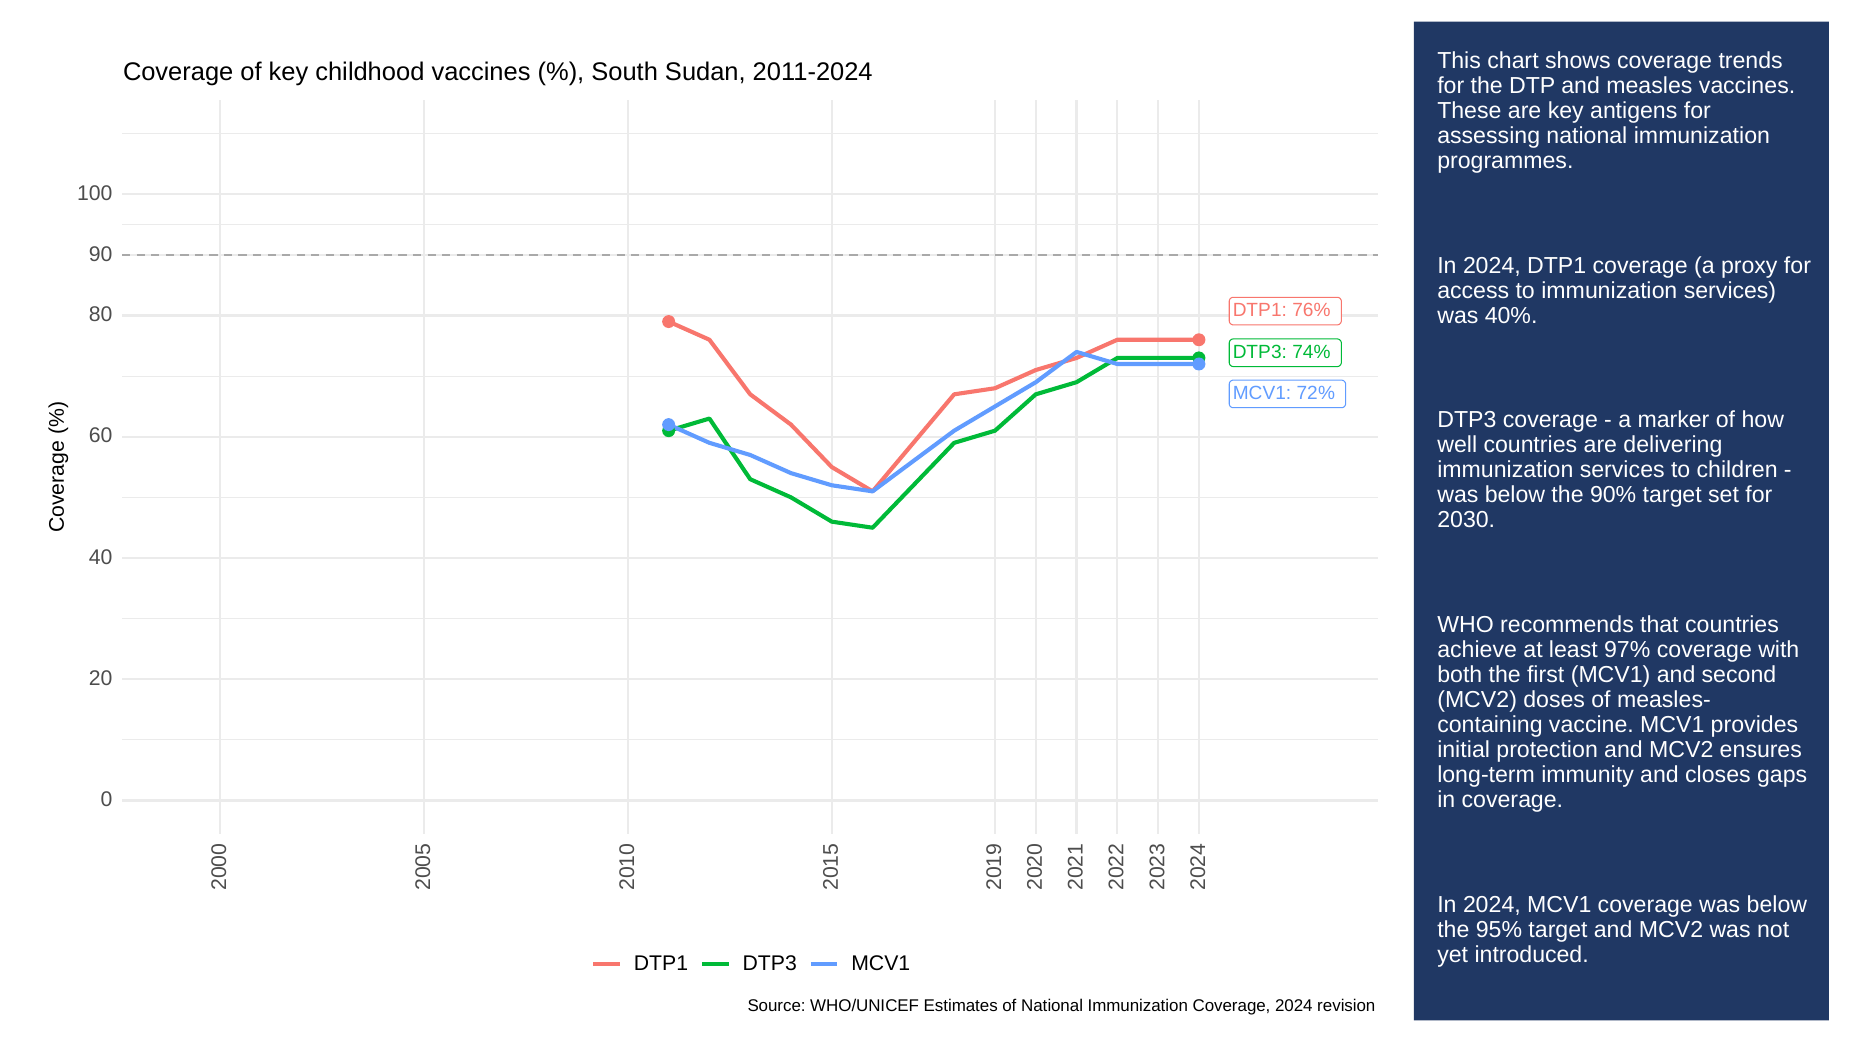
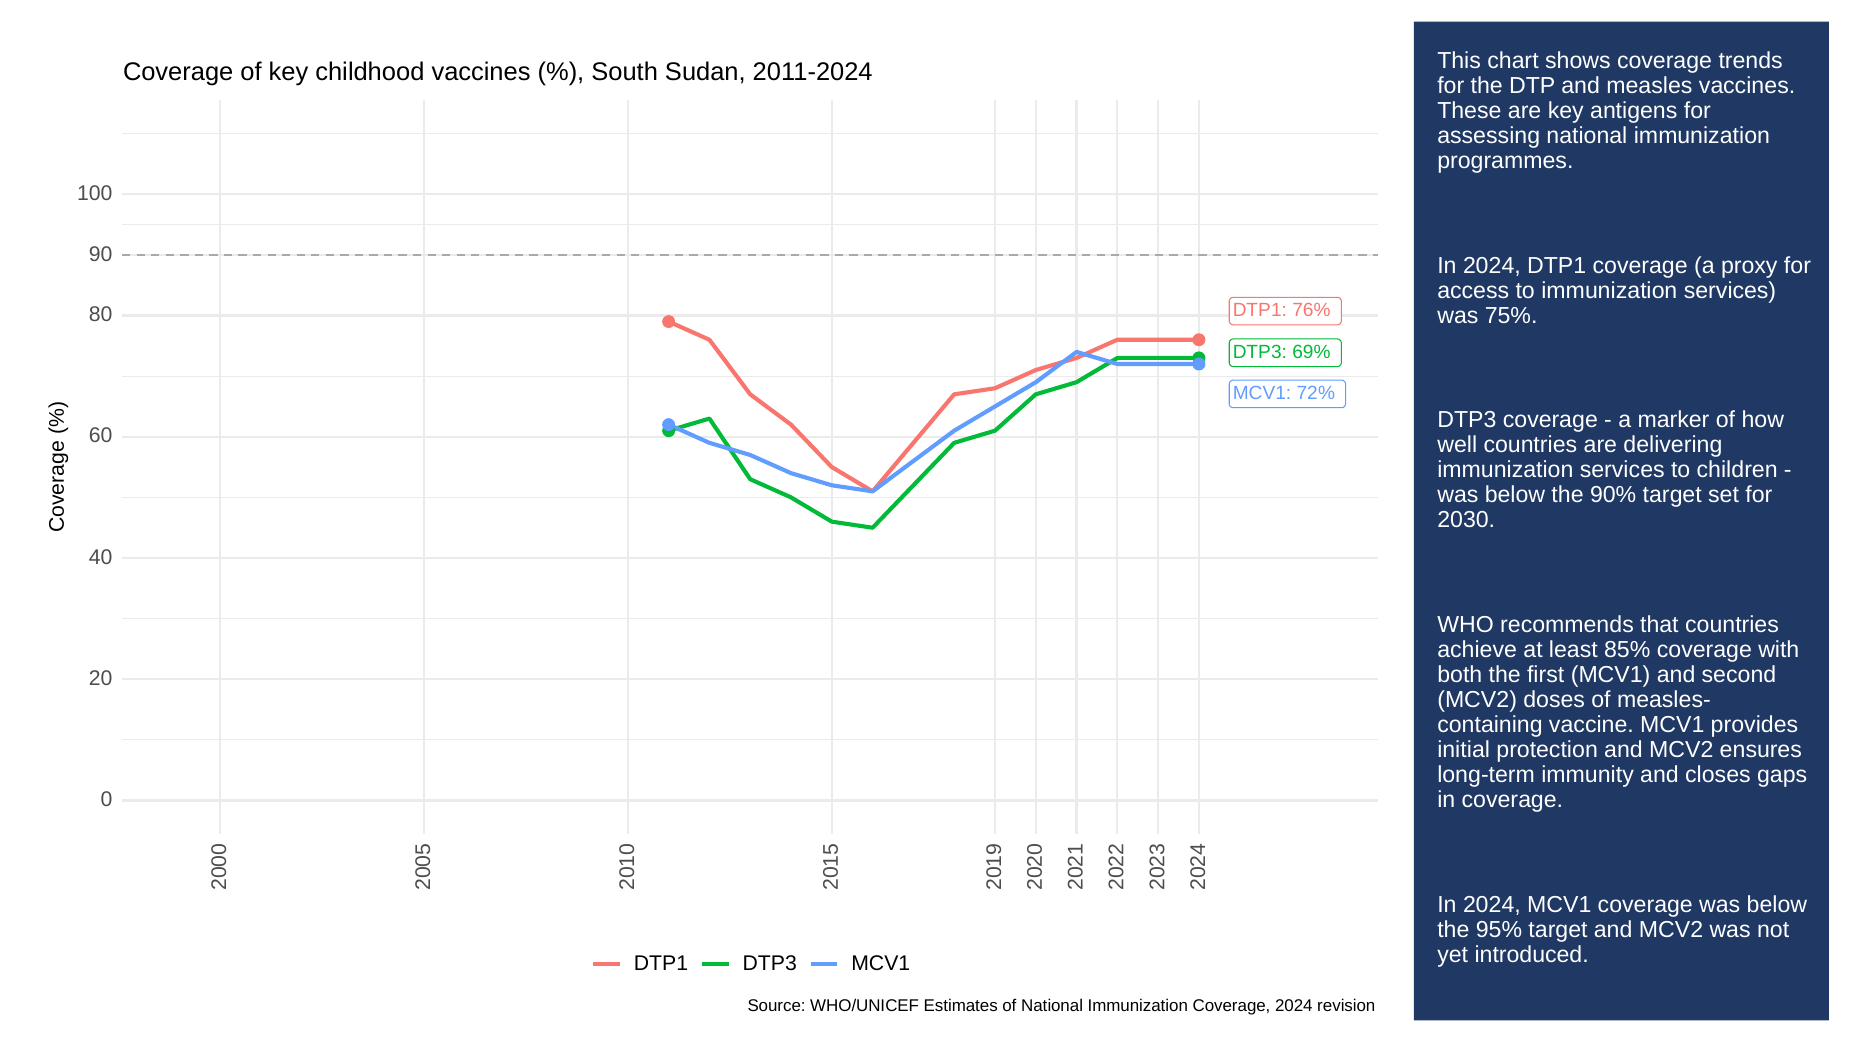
40%: 40% -> 75% (1511, 315)
74%: 74% -> 69% (1311, 352)
97%: 97% -> 85% (1627, 650)
